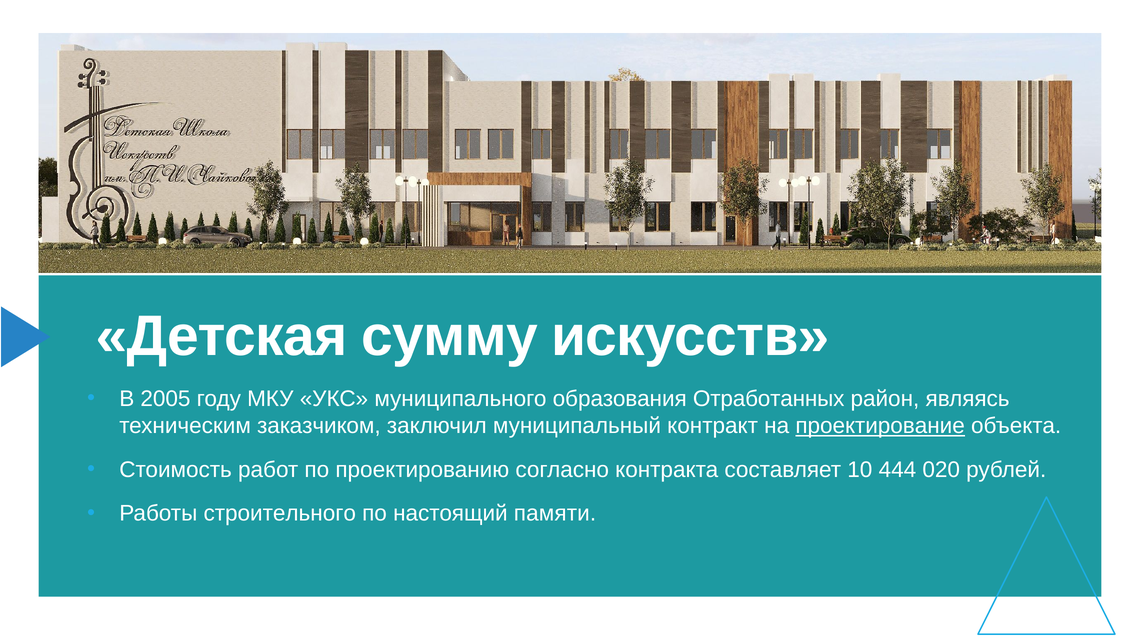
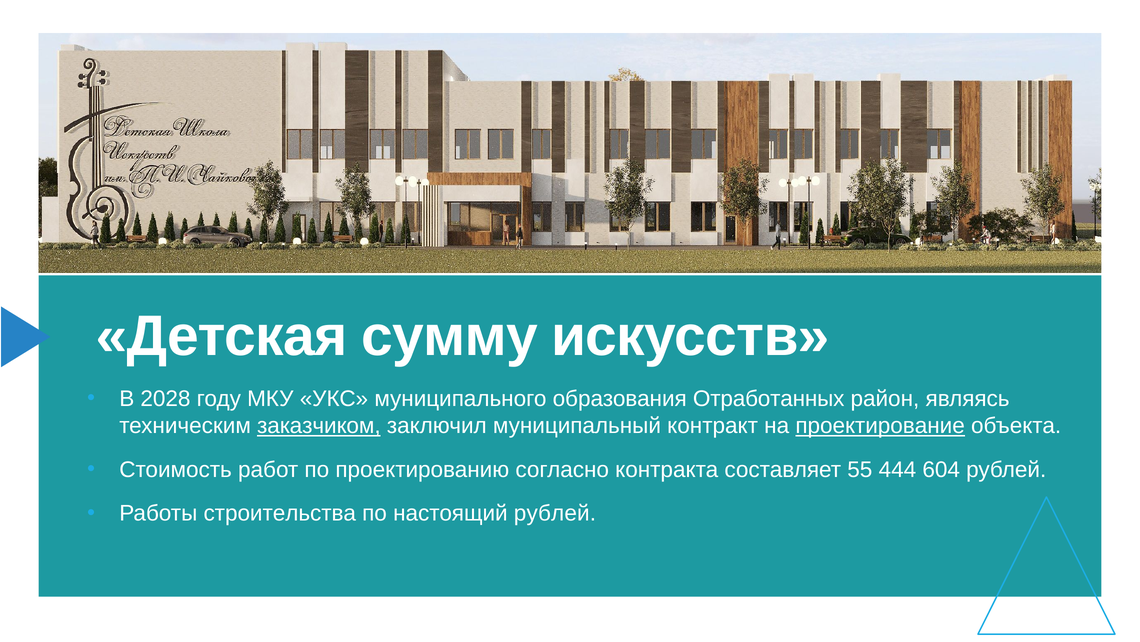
2005: 2005 -> 2028 (165, 398)
заказчиком underline: none -> present (319, 425)
10: 10 -> 55 (860, 469)
020: 020 -> 604 (941, 469)
строительного: строительного -> строительства (280, 513)
настоящий памяти: памяти -> рублей (555, 513)
